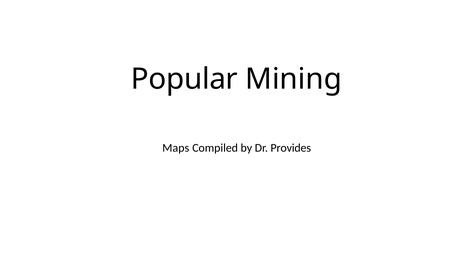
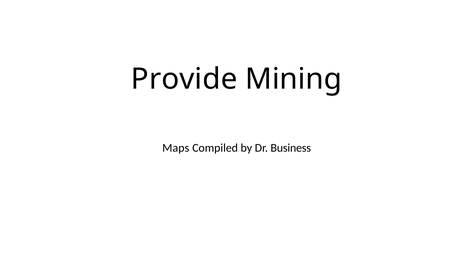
Popular: Popular -> Provide (184, 79)
Provides: Provides -> Business (291, 148)
